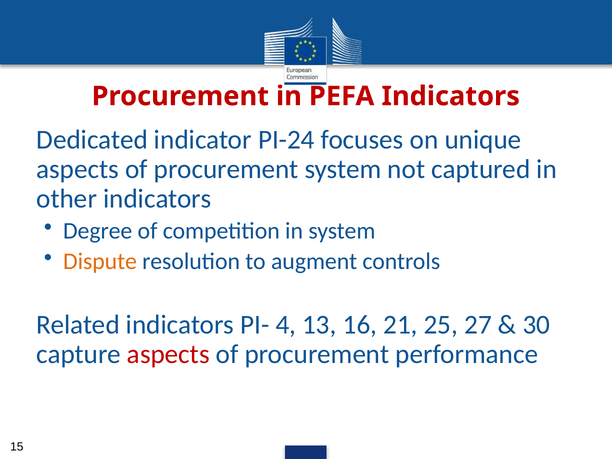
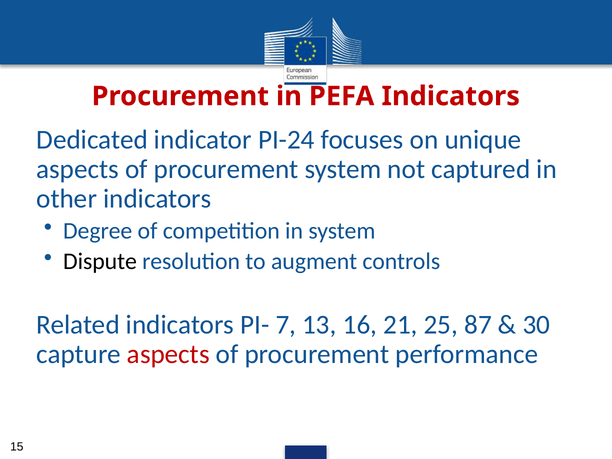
Dispute colour: orange -> black (100, 262)
4: 4 -> 7 (286, 325)
27: 27 -> 87 (478, 325)
